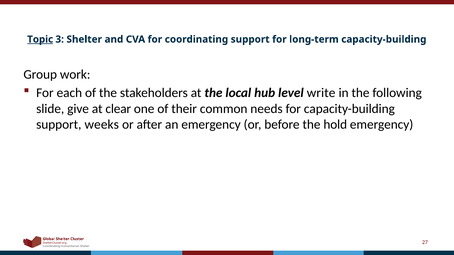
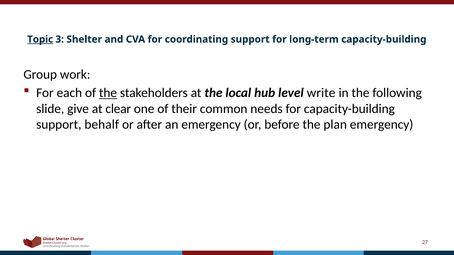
the underline: none -> present (108, 93)
weeks: weeks -> behalf (102, 125)
hold: hold -> plan (335, 125)
